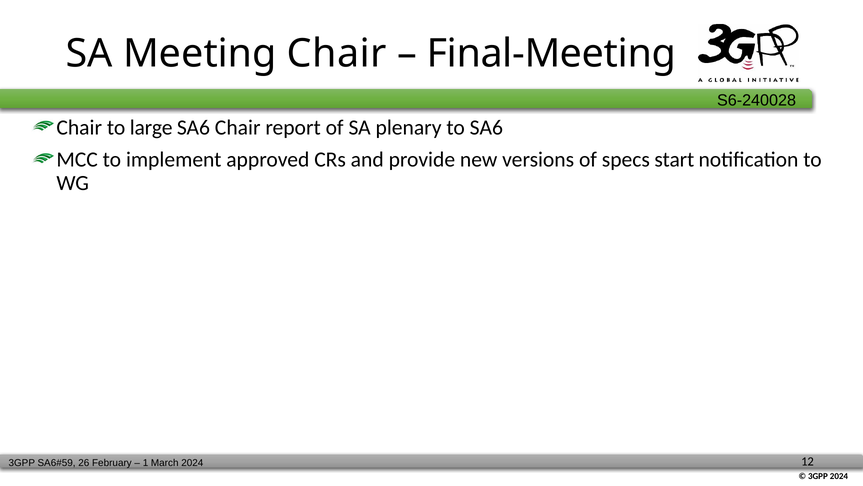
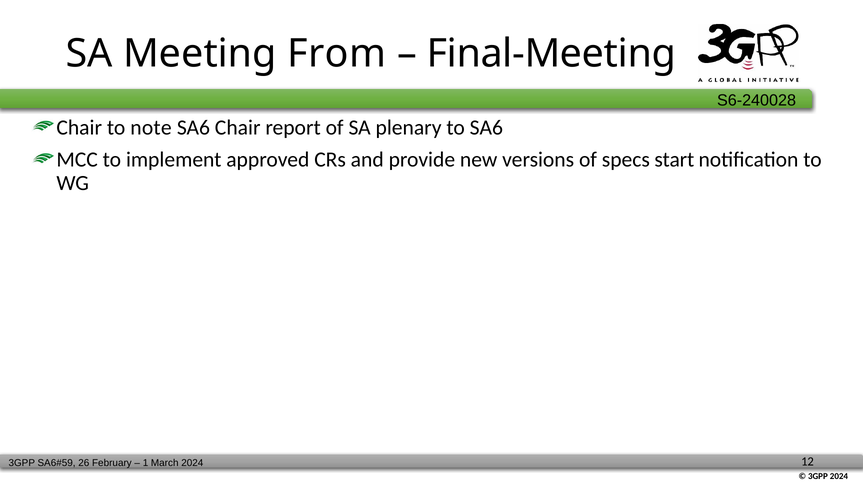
Meeting Chair: Chair -> From (337, 54)
large: large -> note (151, 127)
